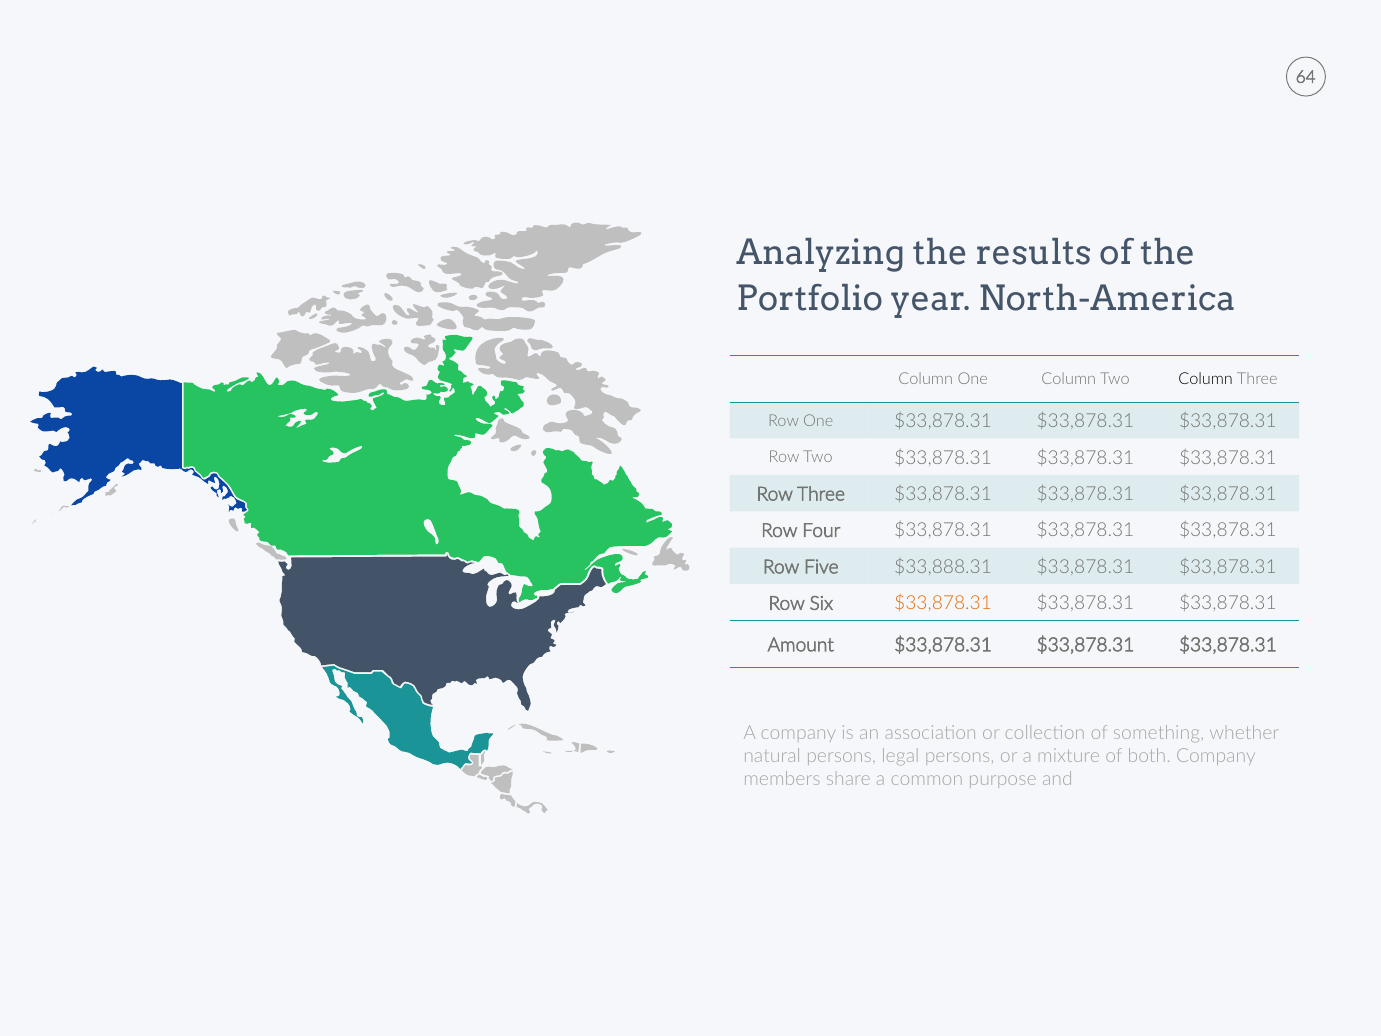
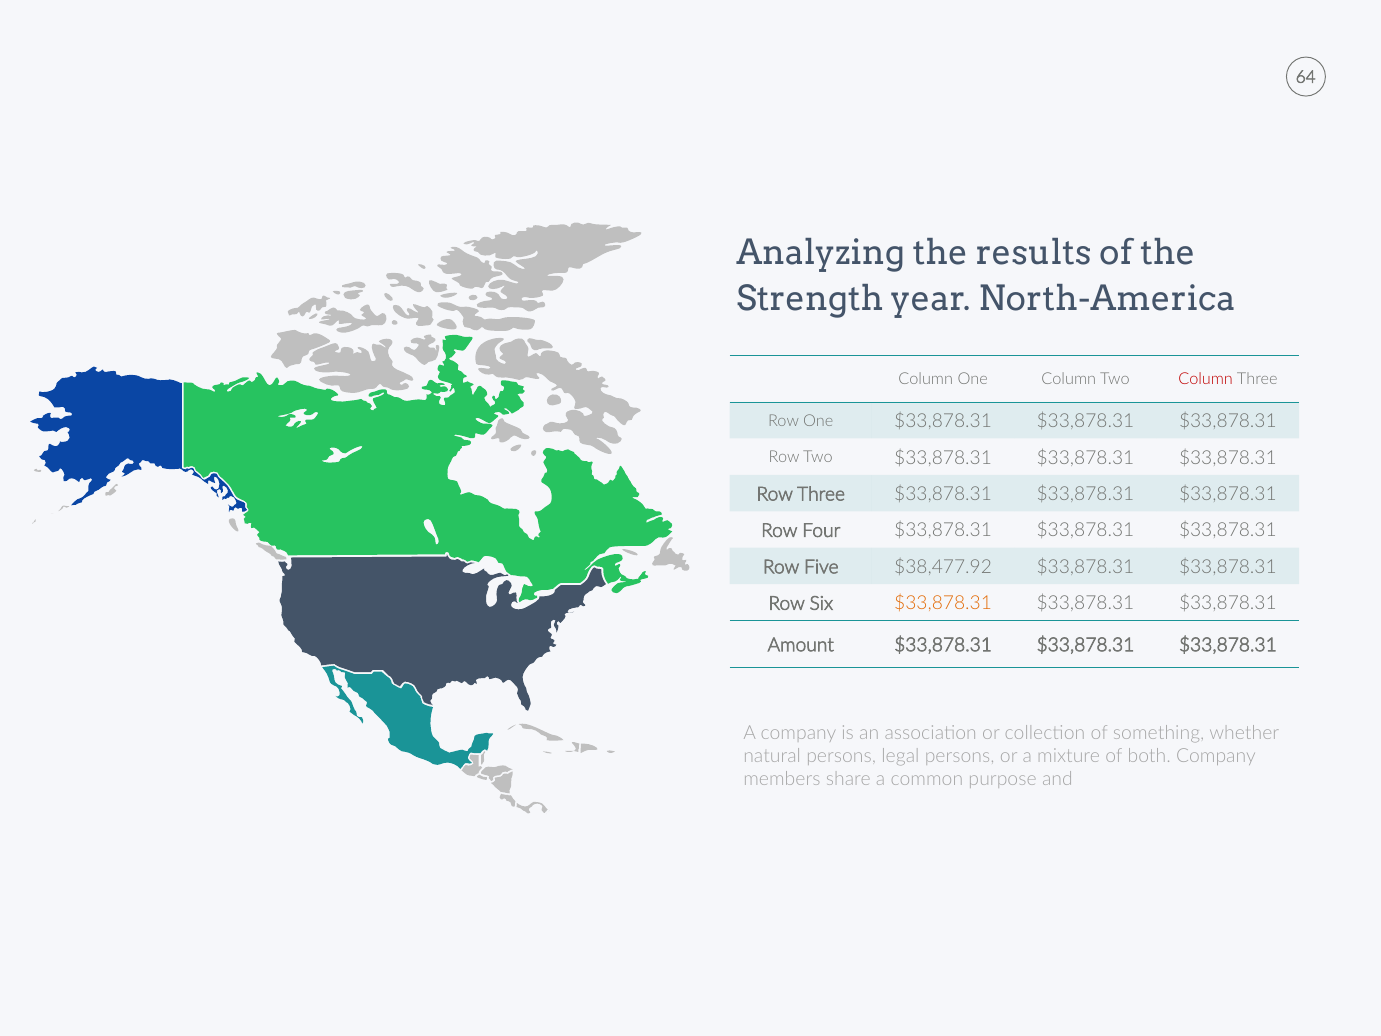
Portfolio: Portfolio -> Strength (810, 299)
Column colour: black -> red (1206, 379)
$33,888.31: $33,888.31 -> $38,477.92 (943, 567)
